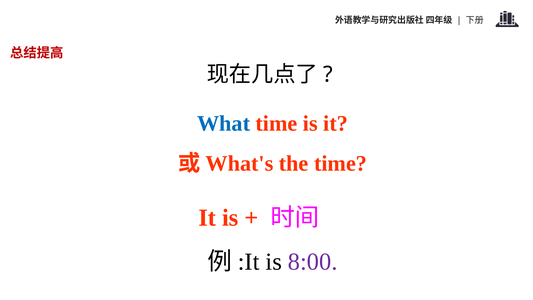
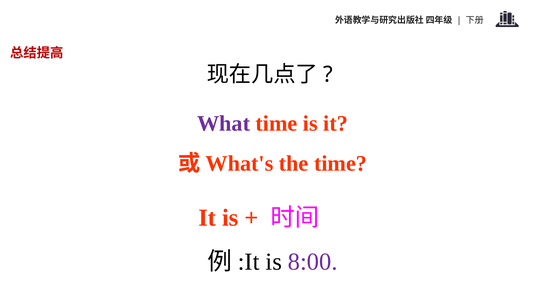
What colour: blue -> purple (224, 124)
